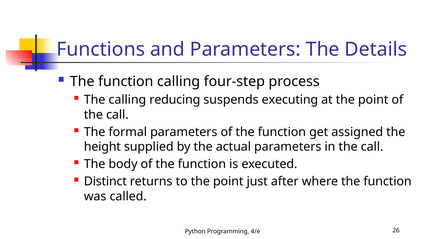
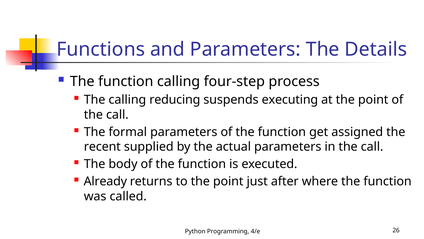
height: height -> recent (102, 147)
Distinct: Distinct -> Already (105, 181)
